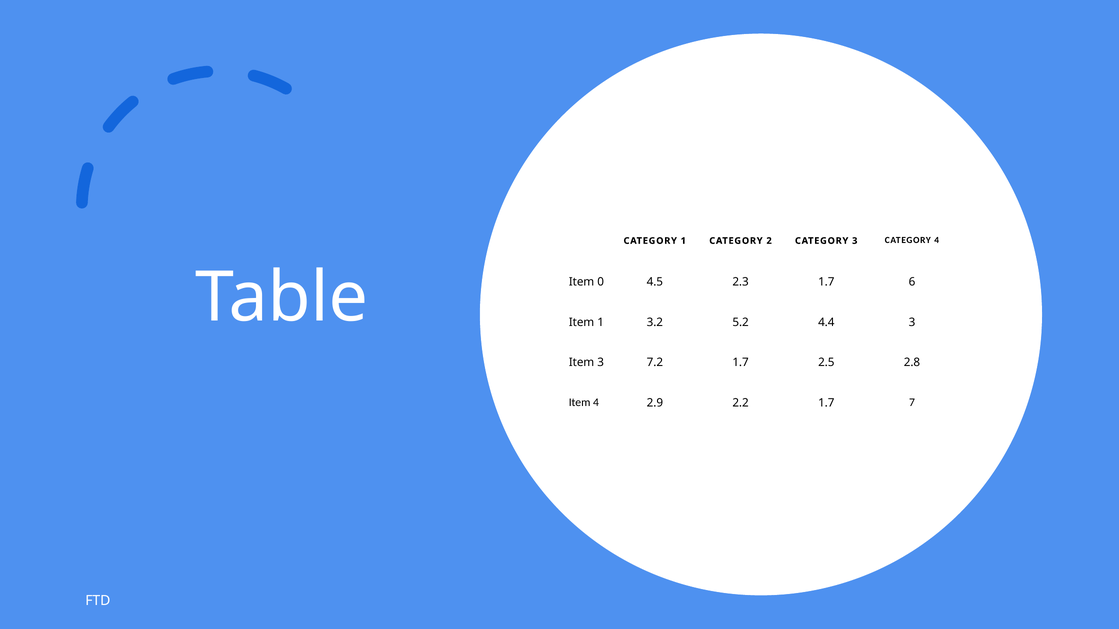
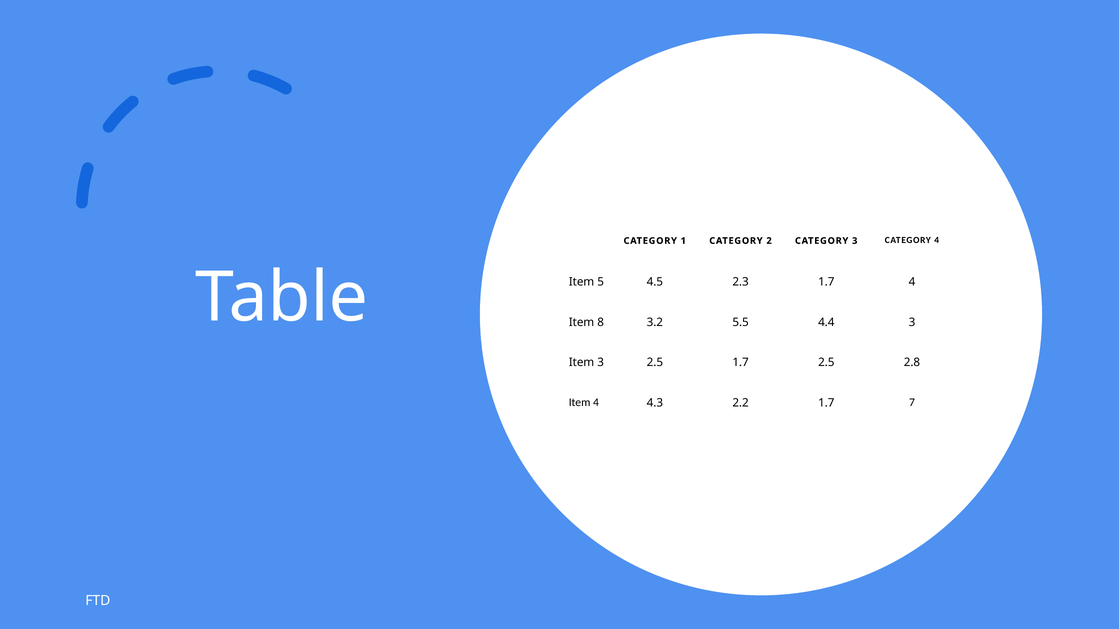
0: 0 -> 5 (601, 282)
1.7 6: 6 -> 4 (912, 282)
Item 1: 1 -> 8 (601, 322)
5.2: 5.2 -> 5.5 (741, 322)
3 7.2: 7.2 -> 2.5 (655, 363)
2.9: 2.9 -> 4.3 (655, 403)
